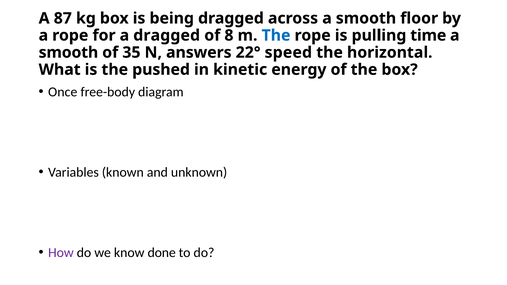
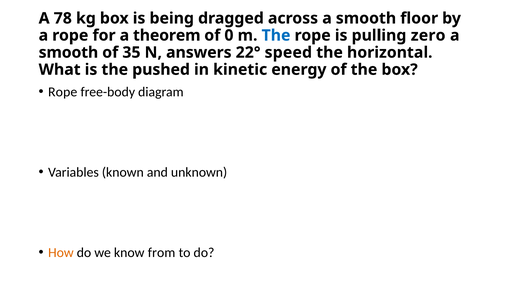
87: 87 -> 78 (63, 18)
a dragged: dragged -> theorem (167, 35)
8: 8 -> 0 (229, 35)
time: time -> zero (428, 35)
Once: Once -> Rope (63, 92)
How colour: purple -> orange (61, 253)
done: done -> from (162, 253)
